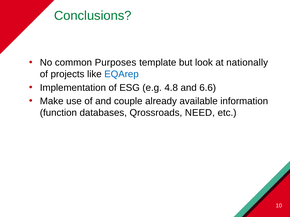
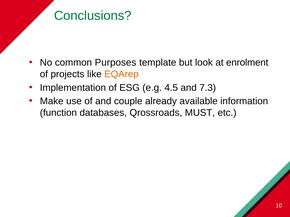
nationally: nationally -> enrolment (247, 63)
EQArep colour: blue -> orange (121, 74)
4.8: 4.8 -> 4.5 (171, 88)
6.6: 6.6 -> 7.3 (208, 88)
NEED: NEED -> MUST (200, 113)
